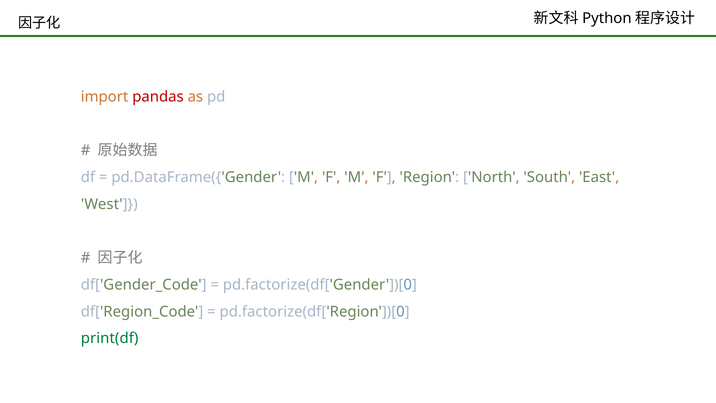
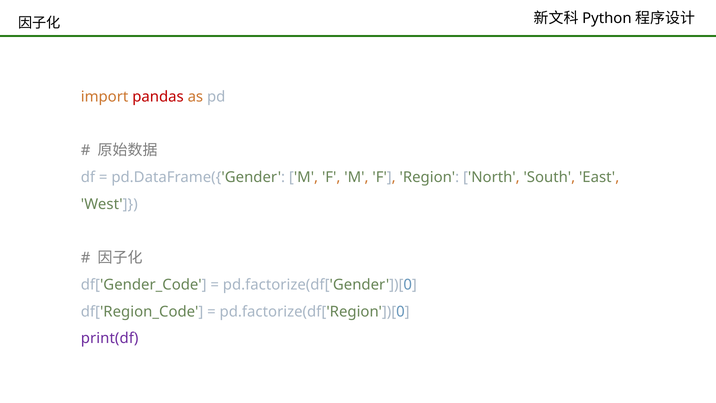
print(df colour: green -> purple (110, 338)
